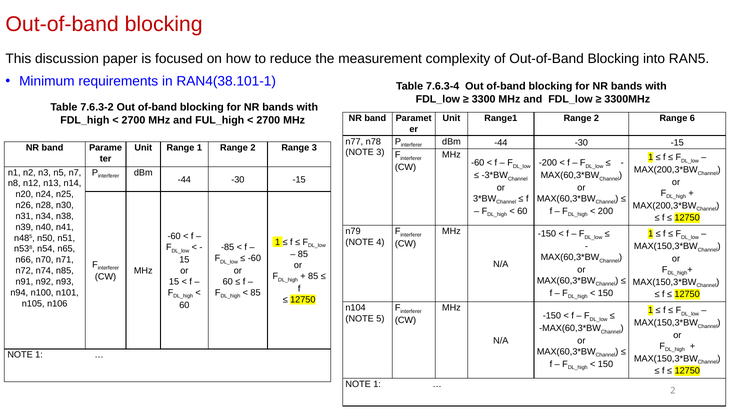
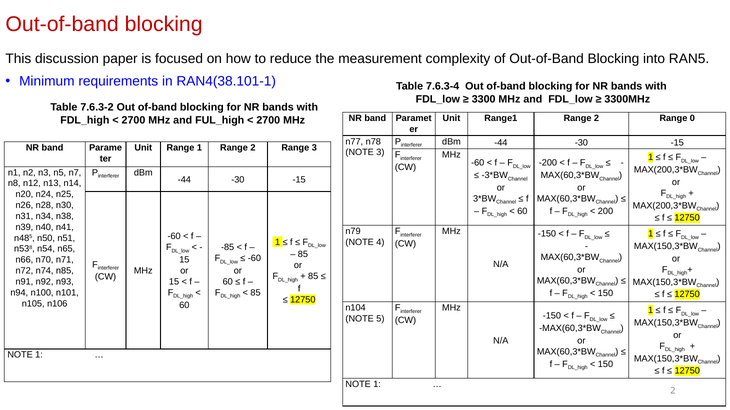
6: 6 -> 0 (692, 118)
